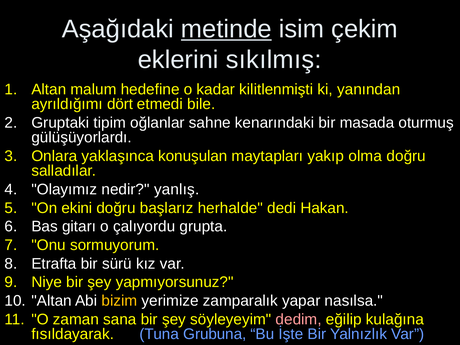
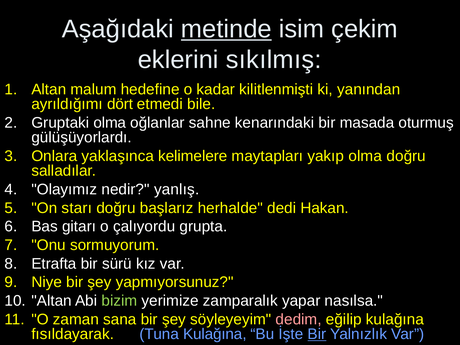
Gruptaki tipim: tipim -> olma (110, 123)
konuşulan: konuşulan -> kelimelere (193, 156)
ekini: ekini -> starı (77, 208)
bizim colour: yellow -> light green (119, 301)
Tuna Grubuna: Grubuna -> Kulağına (215, 334)
Bir underline: none -> present (317, 334)
